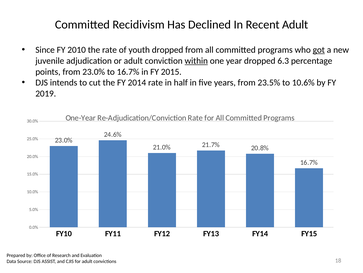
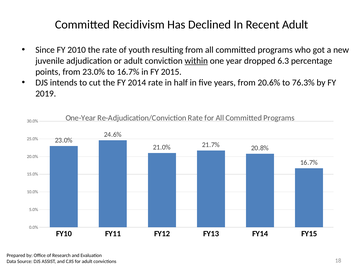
youth dropped: dropped -> resulting (168, 50)
got underline: present -> none (319, 50)
23.5%: 23.5% -> 20.6% (269, 82)
10.6%: 10.6% -> 76.3% (303, 82)
